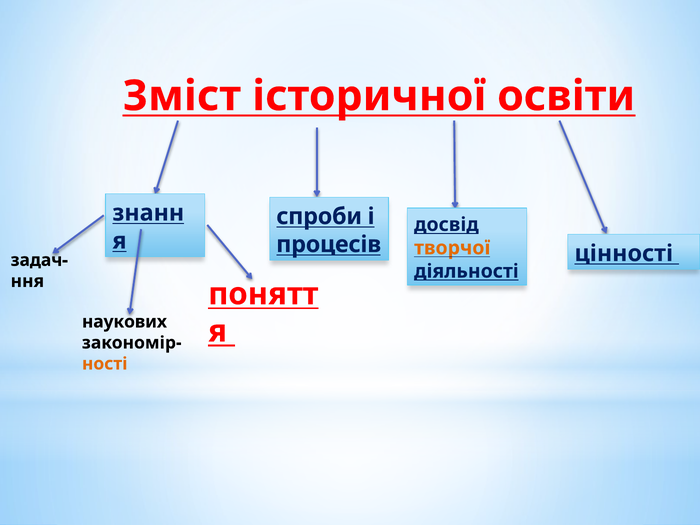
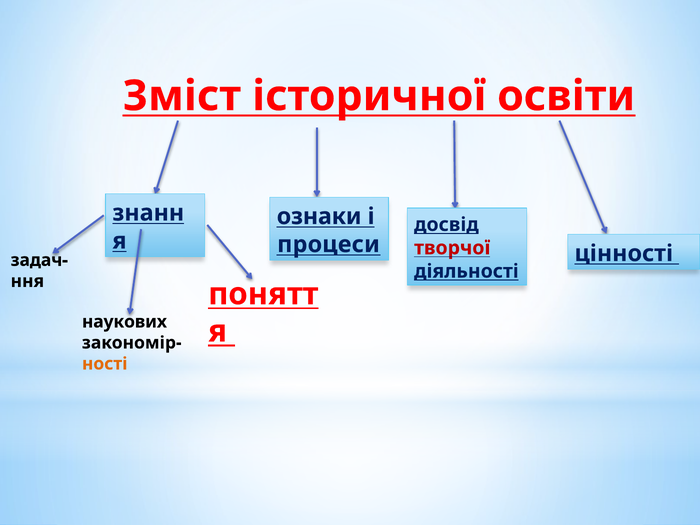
спроби: спроби -> ознаки (319, 216)
процесів: процесів -> процеси (329, 244)
творчої colour: orange -> red (452, 248)
